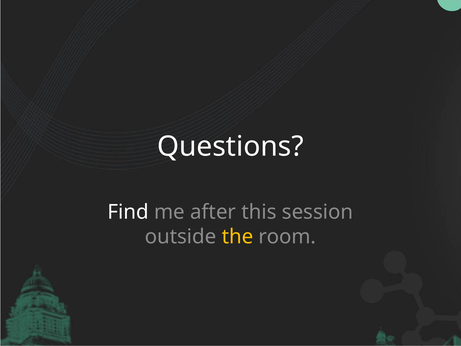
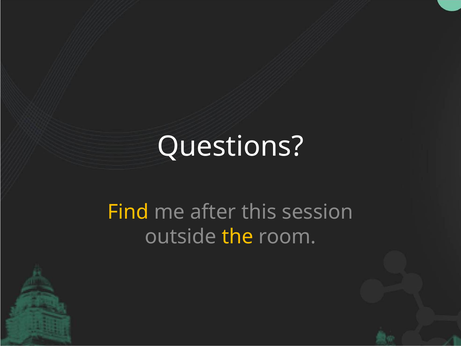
Find colour: white -> yellow (128, 212)
